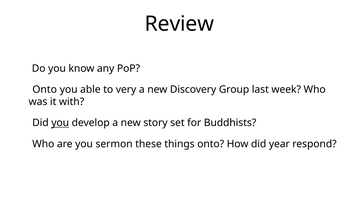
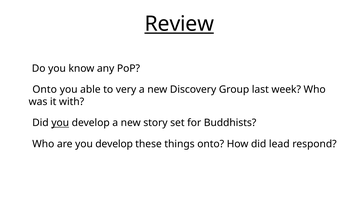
Review underline: none -> present (179, 24)
are you sermon: sermon -> develop (114, 144)
year: year -> lead (279, 144)
